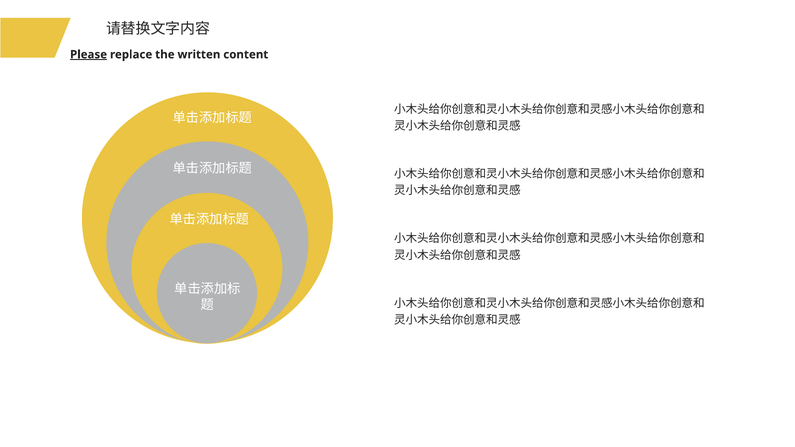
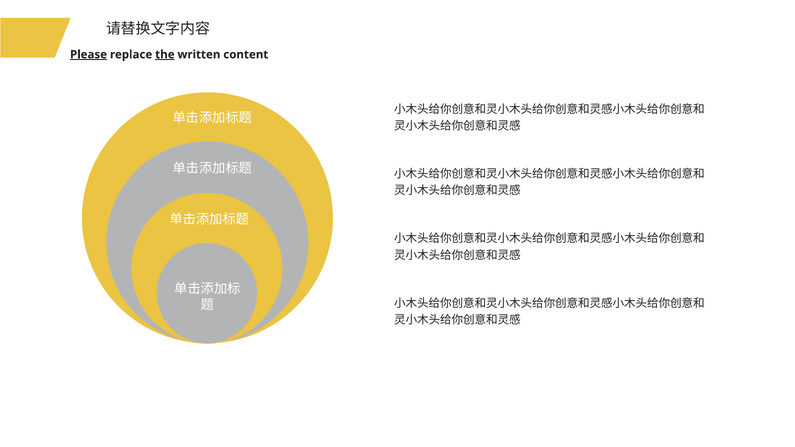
the underline: none -> present (165, 55)
